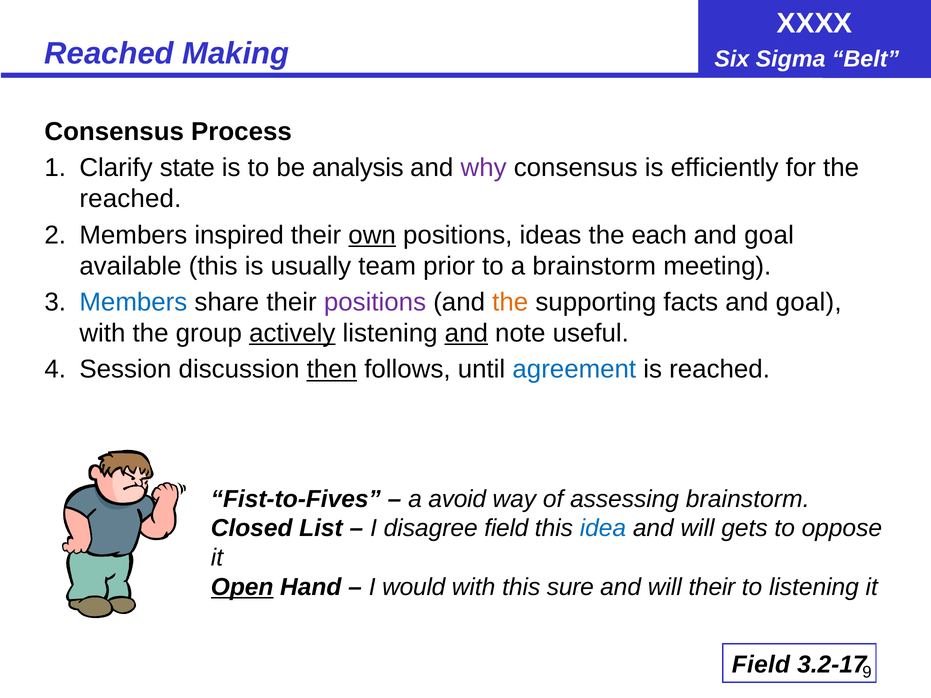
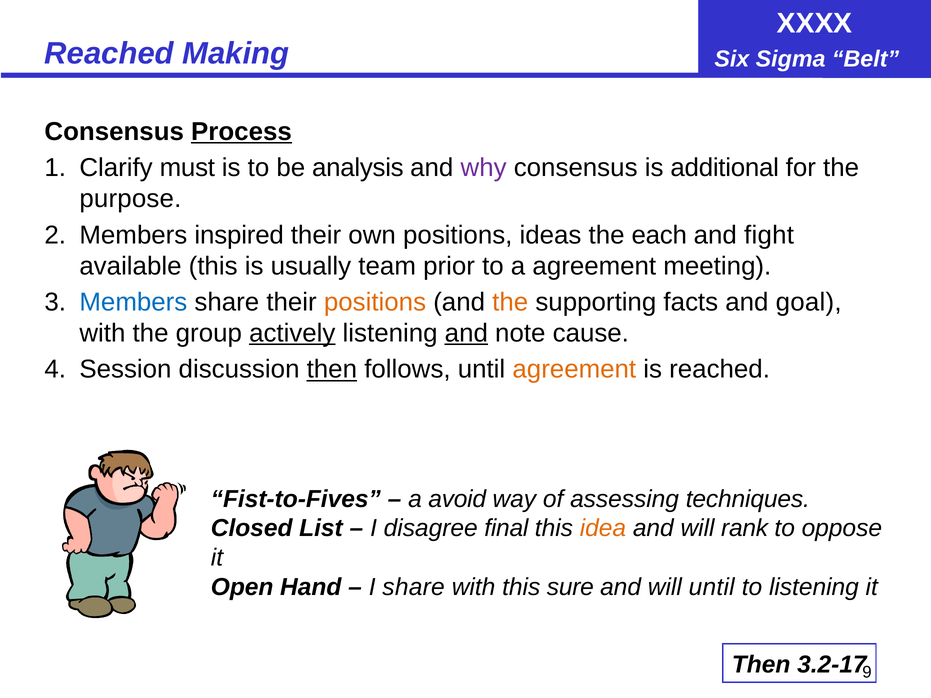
Process underline: none -> present (241, 132)
state: state -> must (187, 168)
efficiently: efficiently -> additional (725, 168)
reached: reached -> purpose (130, 199)
own underline: present -> none (372, 235)
goal: goal -> fight (769, 235)
a brainstorm: brainstorm -> agreement (594, 266)
positions colour: purple -> orange (375, 302)
useful: useful -> cause (591, 333)
agreement colour: blue -> orange (574, 370)
assessing brainstorm: brainstorm -> techniques (748, 499)
disagree field: field -> final (506, 529)
idea colour: blue -> orange (603, 529)
gets: gets -> rank (745, 529)
Open underline: present -> none (242, 588)
I would: would -> share (414, 588)
will their: their -> until (712, 588)
Field: Field -> Then (761, 665)
